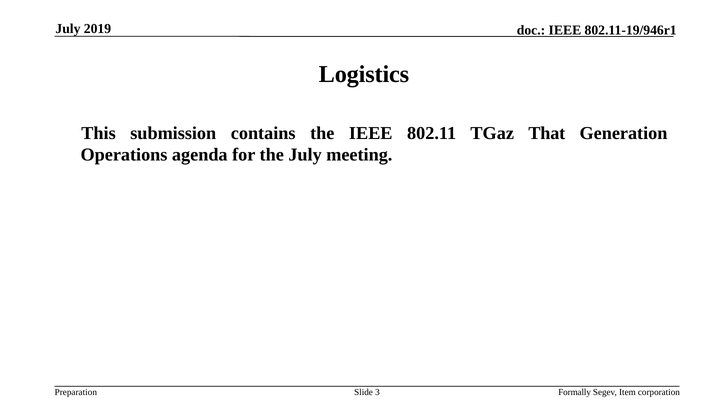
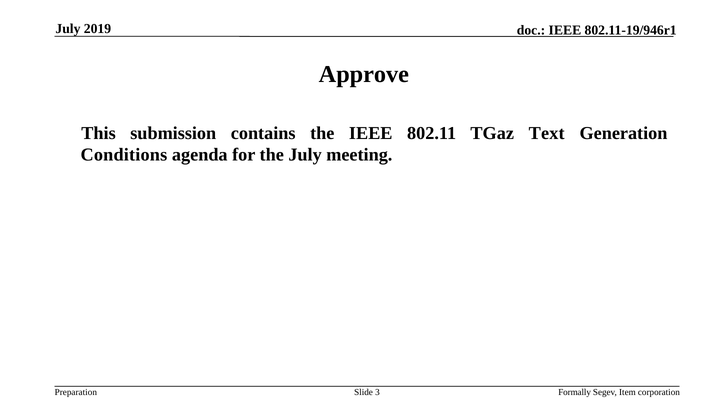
Logistics: Logistics -> Approve (364, 74)
That: That -> Text (547, 133)
Operations: Operations -> Conditions (124, 155)
